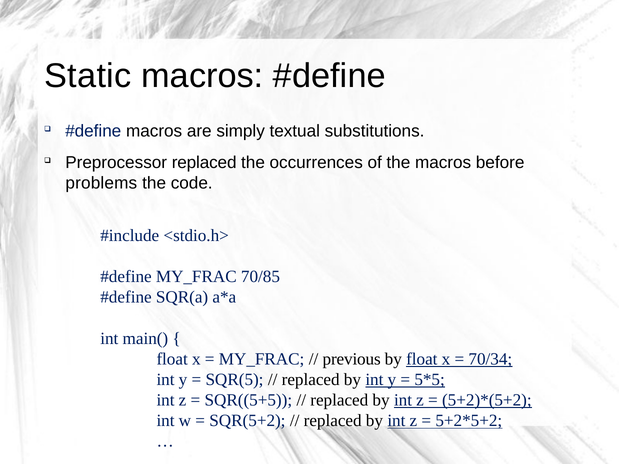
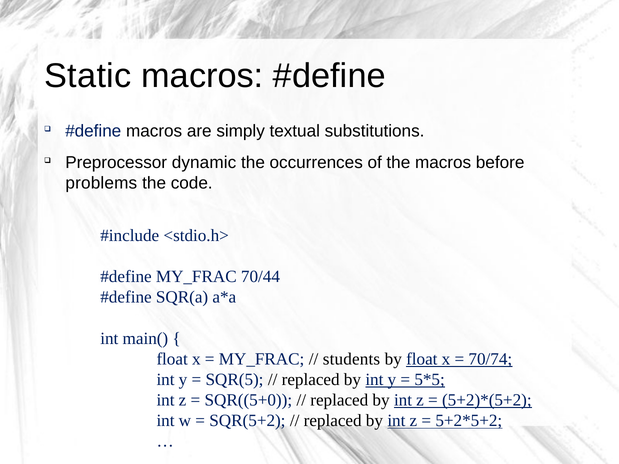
Preprocessor replaced: replaced -> dynamic (204, 163)
70/85: 70/85 -> 70/44 (260, 277)
previous: previous -> students (351, 359)
70/34: 70/34 -> 70/74 (490, 359)
SQR((5+5: SQR((5+5 -> SQR((5+0 (248, 400)
